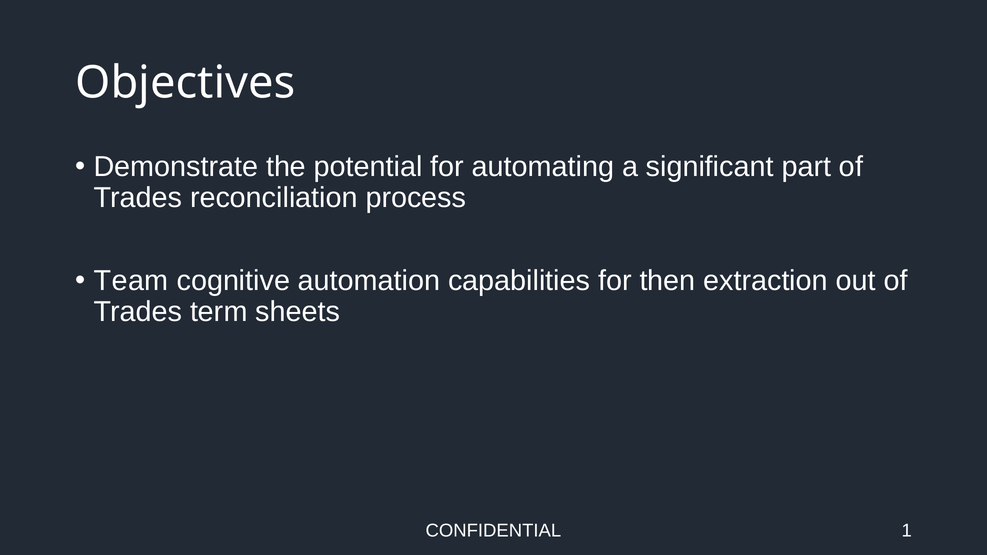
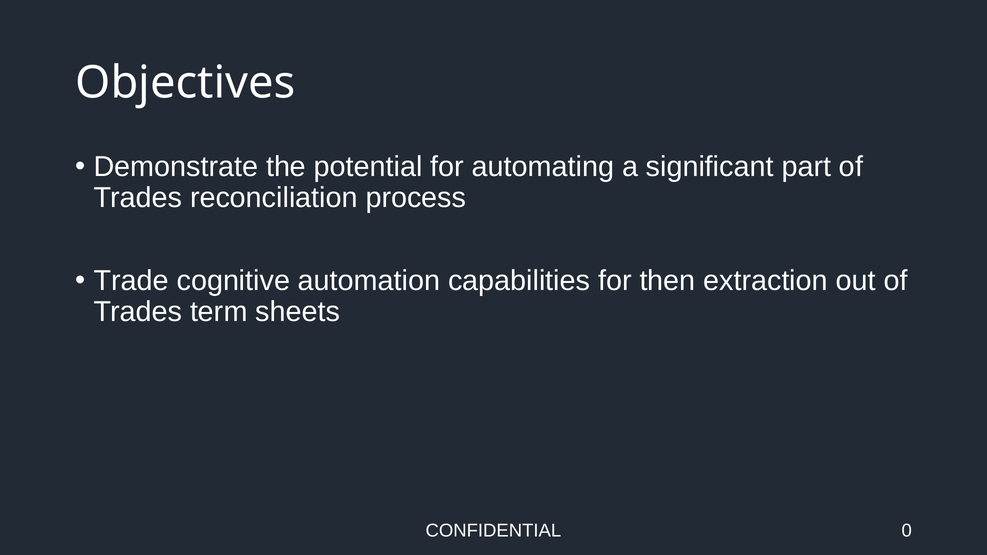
Team: Team -> Trade (131, 281)
1: 1 -> 0 (907, 531)
